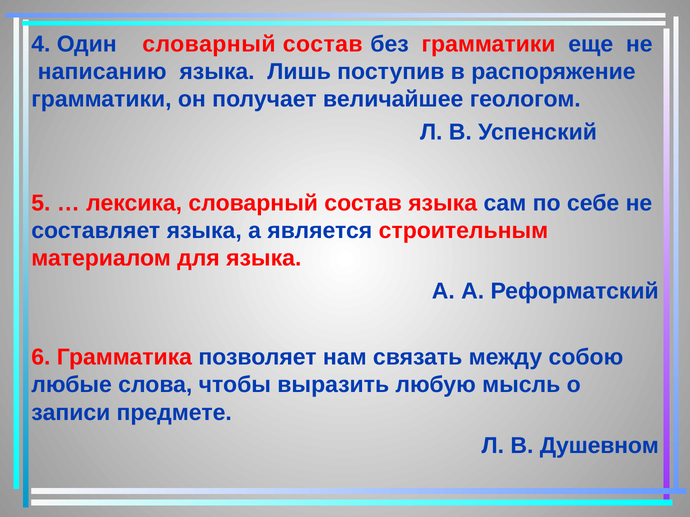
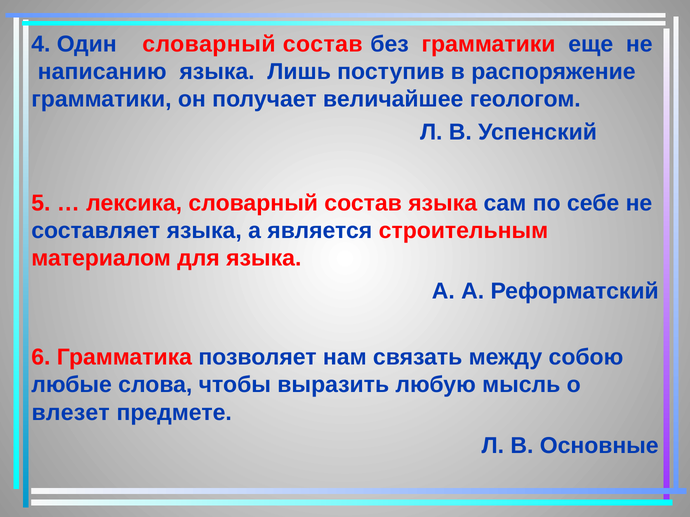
записи: записи -> влезет (71, 413)
Душевном: Душевном -> Основные (599, 446)
